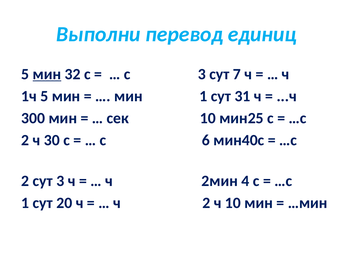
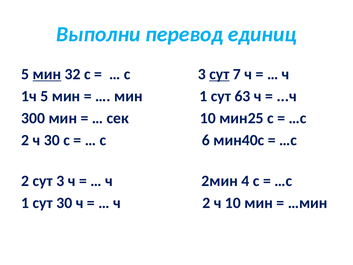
сут underline: none -> present (219, 74)
31: 31 -> 63 (242, 96)
сут 20: 20 -> 30 (64, 203)
